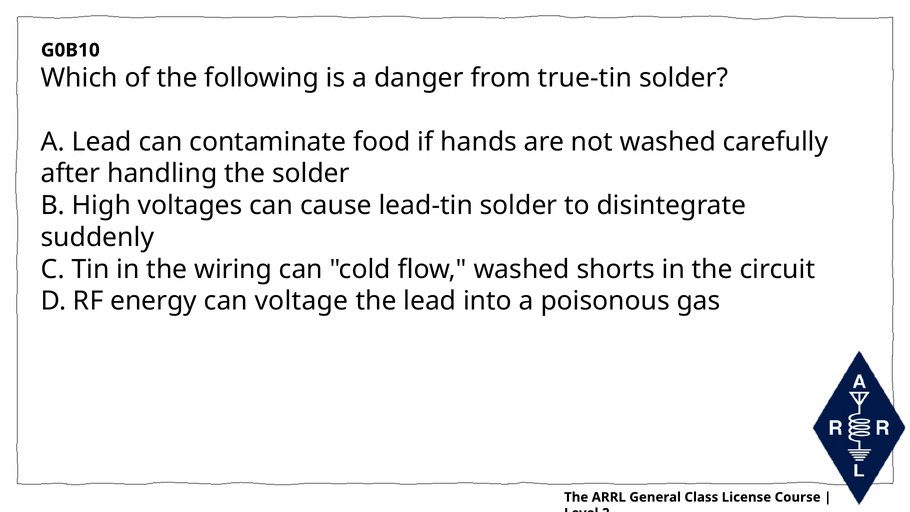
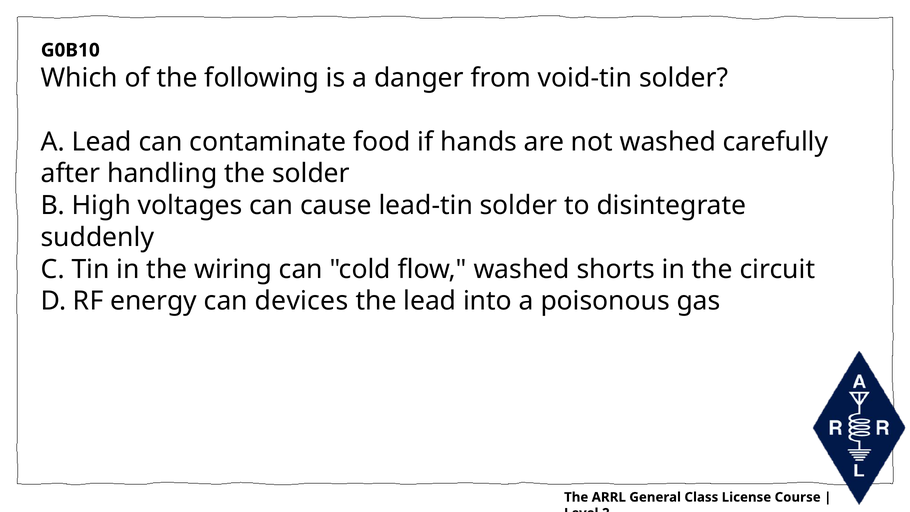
true-tin: true-tin -> void-tin (585, 78)
voltage: voltage -> devices (302, 301)
